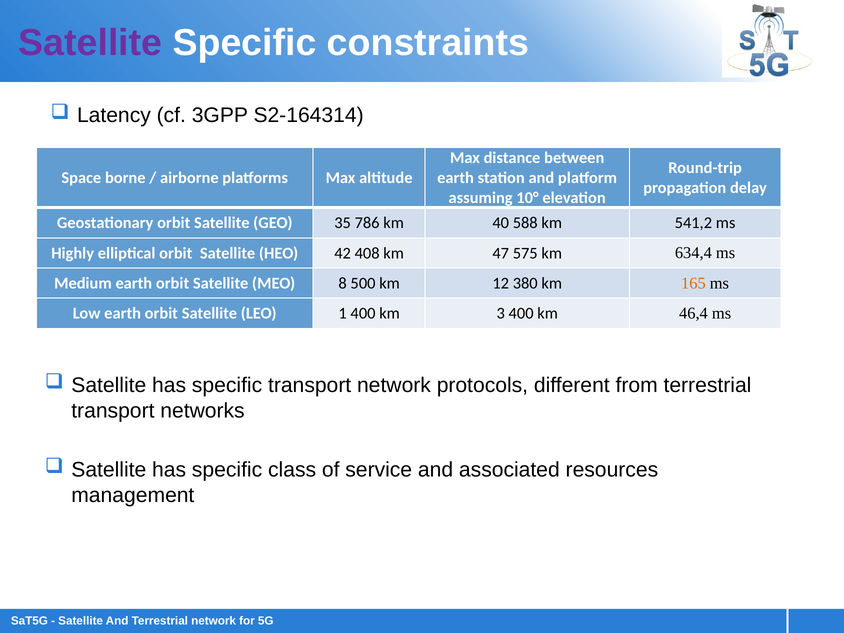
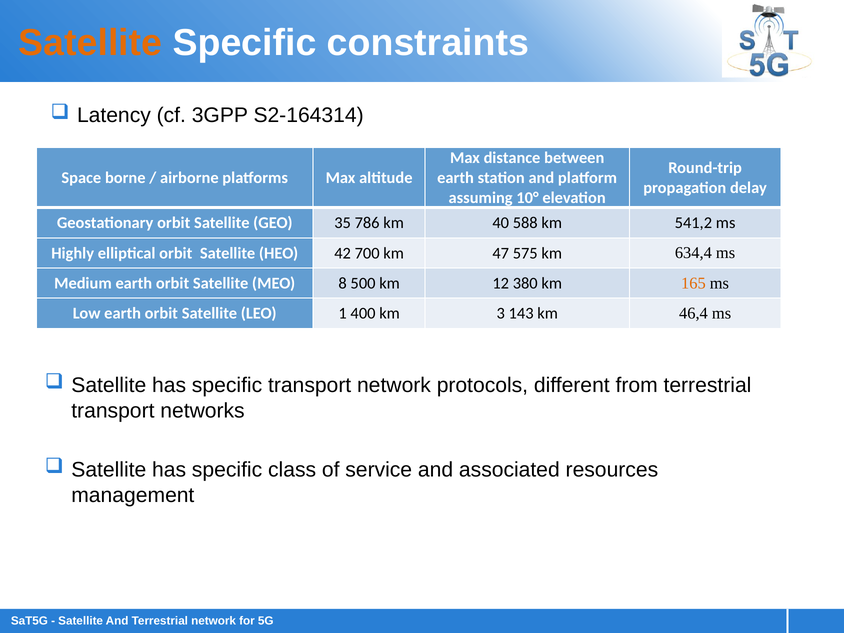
Satellite colour: purple -> orange (90, 43)
408: 408 -> 700 (367, 253)
3 400: 400 -> 143 (521, 314)
